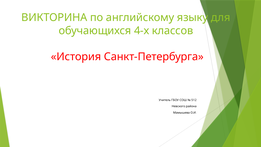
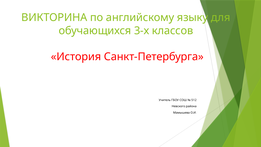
4-х: 4-х -> 3-х (142, 31)
